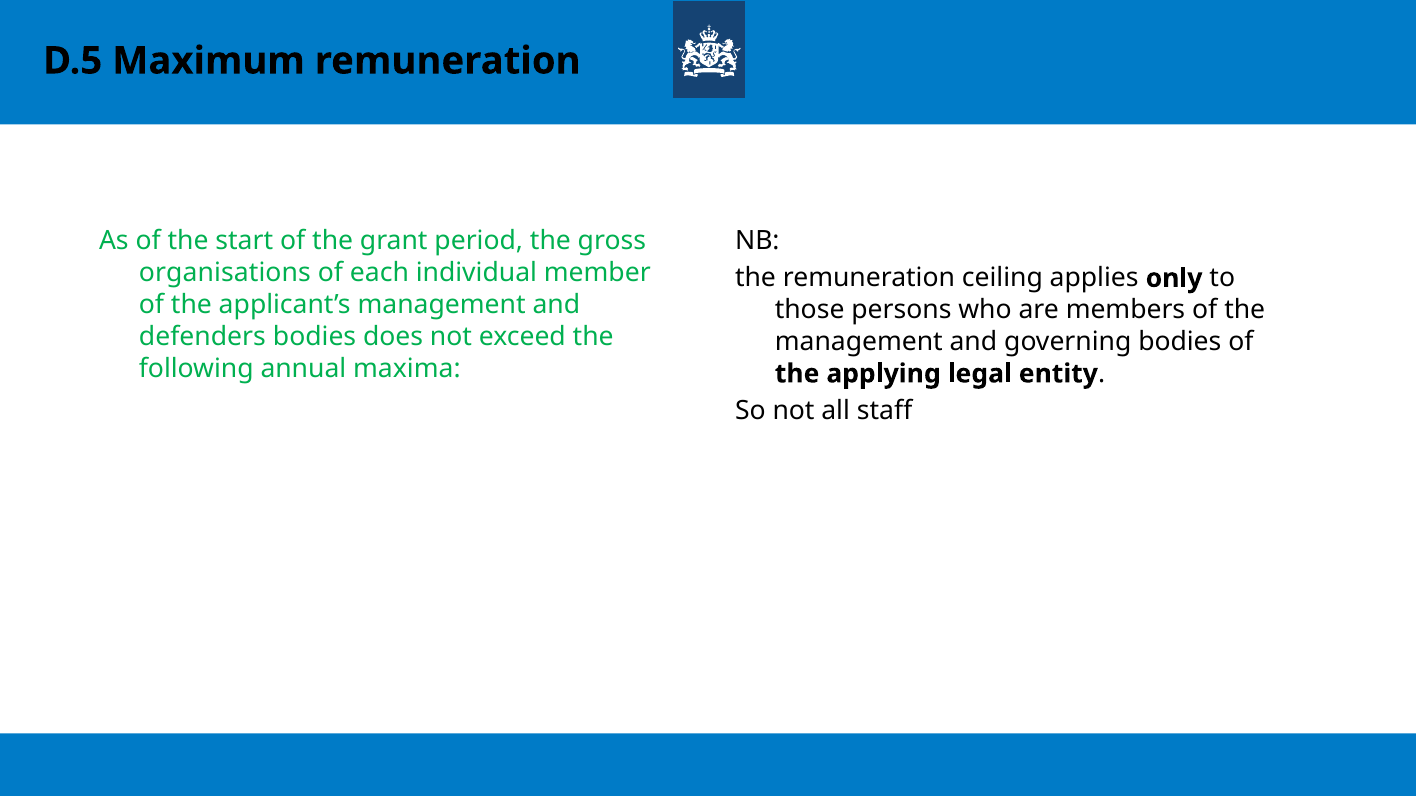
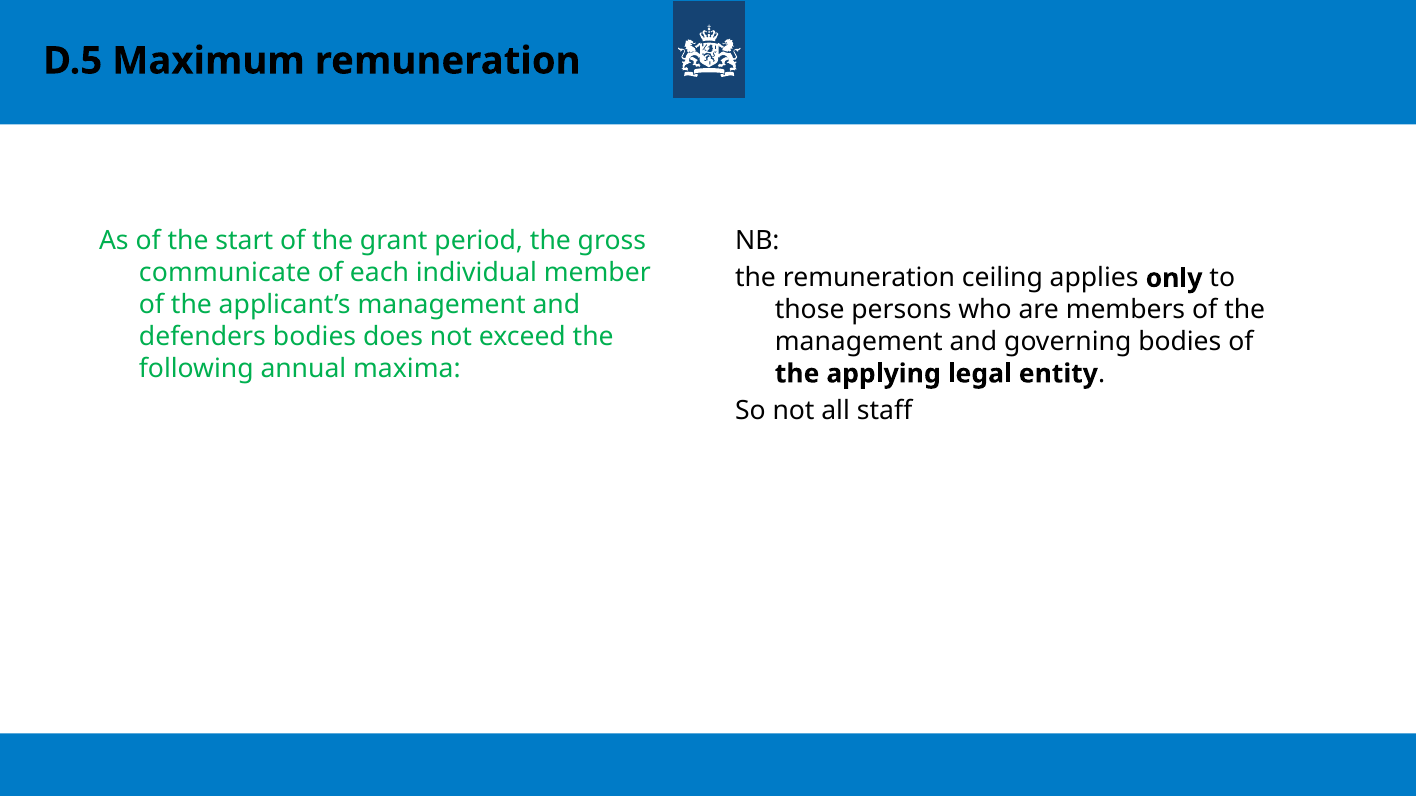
organisations: organisations -> communicate (225, 273)
